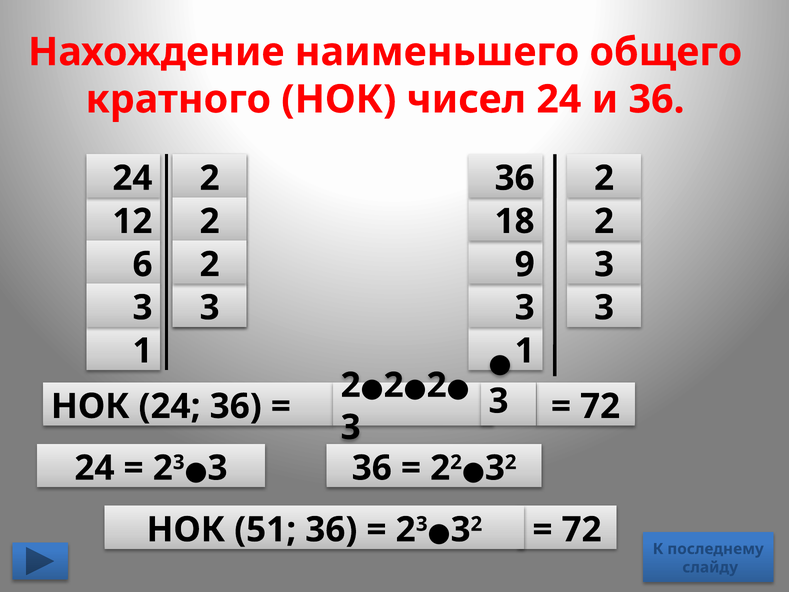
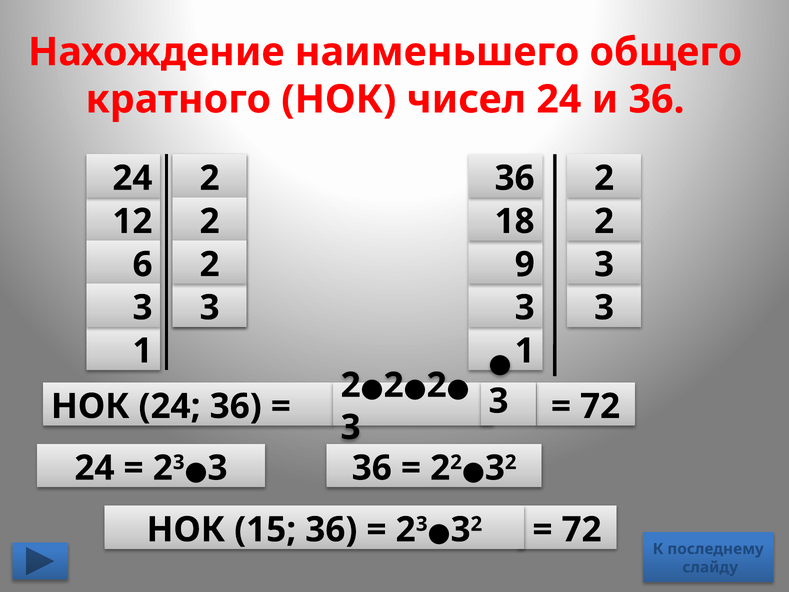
51: 51 -> 15 (265, 529)
